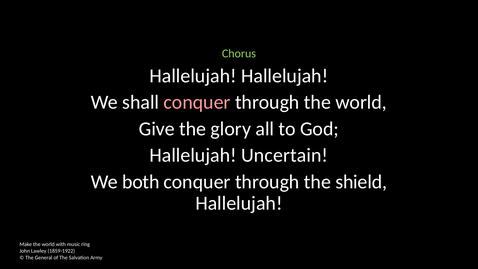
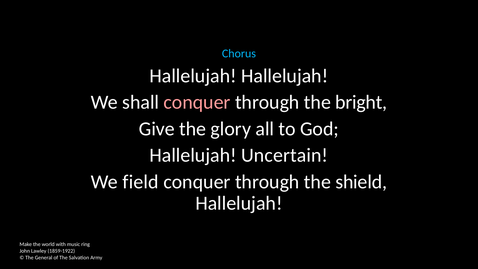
Chorus colour: light green -> light blue (239, 54)
through the world: world -> bright (361, 102)
both: both -> field (141, 182)
